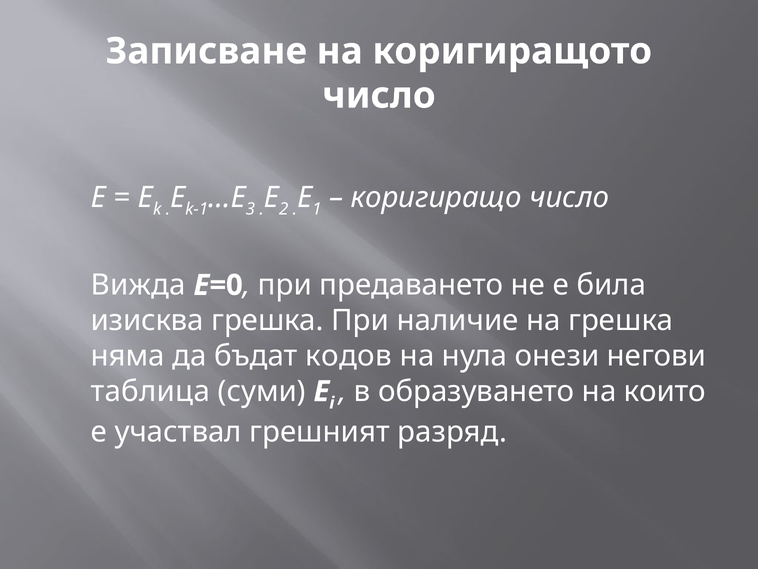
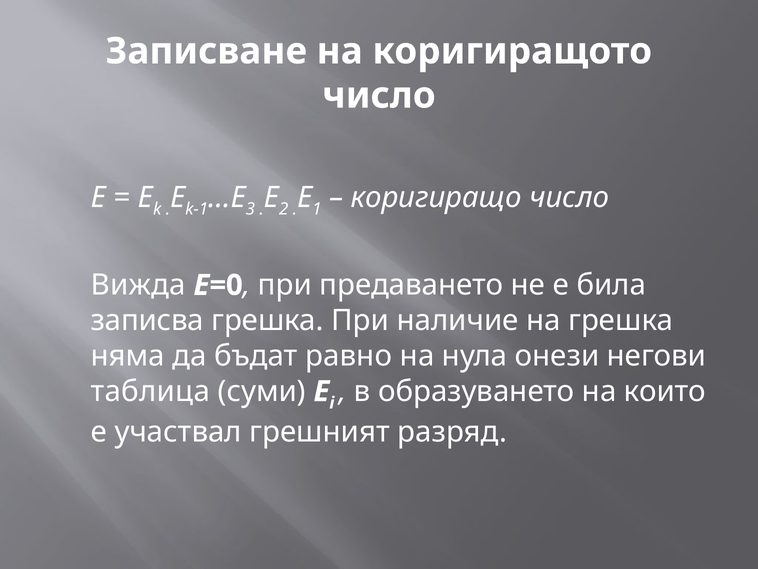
изисква: изисква -> записва (147, 320)
кодов: кодов -> равно (349, 356)
